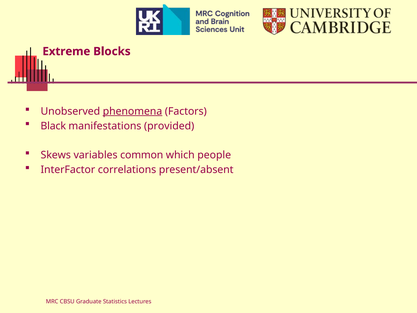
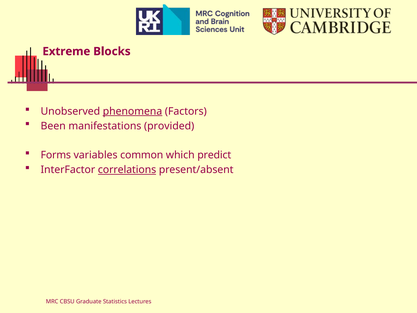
Black: Black -> Been (53, 126)
Skews: Skews -> Forms (56, 155)
people: people -> predict (214, 155)
correlations underline: none -> present (127, 170)
